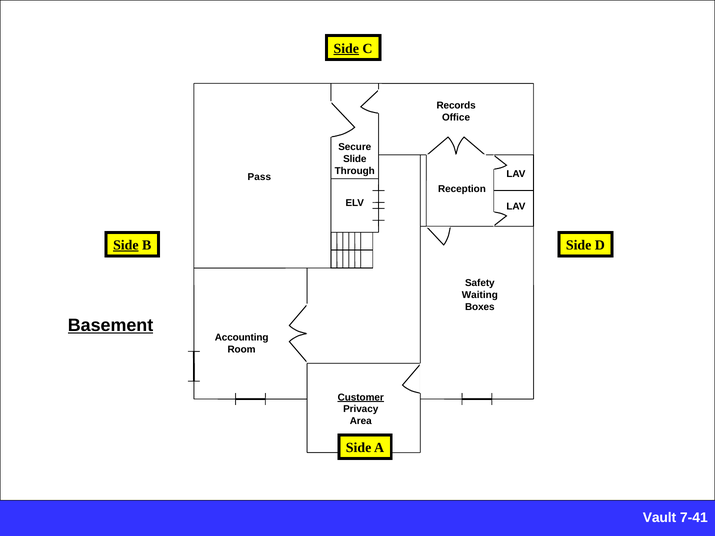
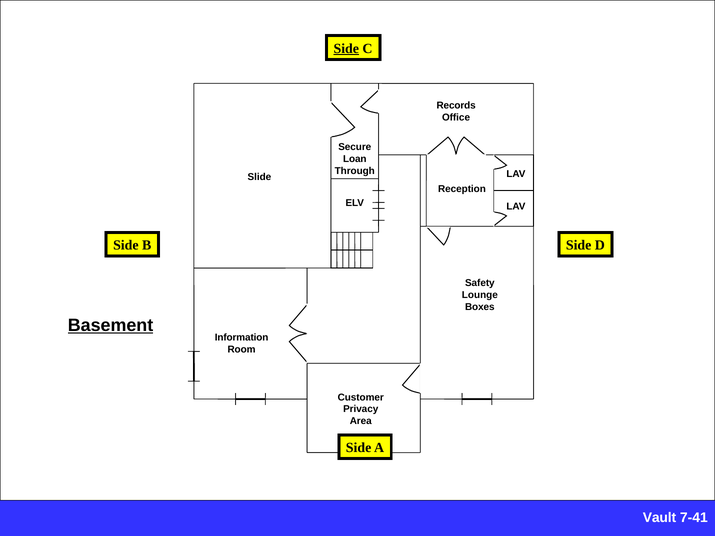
Slide: Slide -> Loan (355, 159)
Pass: Pass -> Slide (259, 177)
Side underline: present -> none (126, 245)
Waiting: Waiting -> Lounge (480, 295)
Accounting: Accounting -> Information (242, 338)
Customer underline: present -> none (361, 397)
